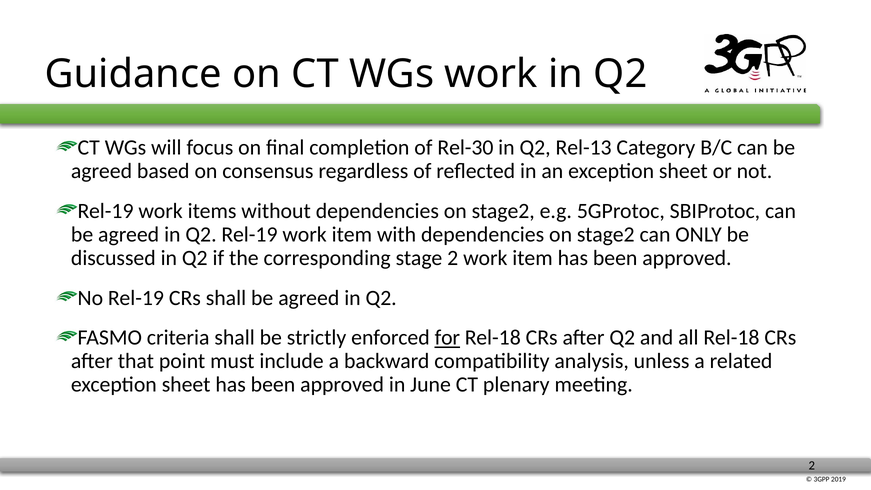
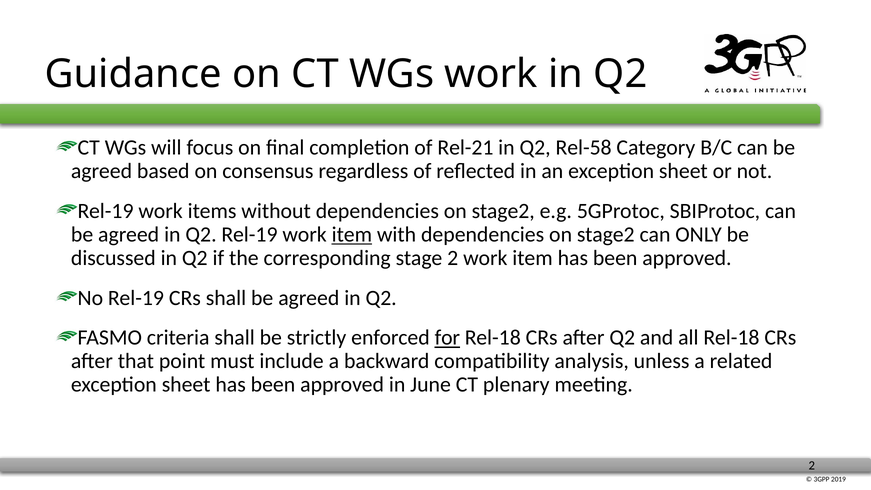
Rel-30: Rel-30 -> Rel-21 (465, 148)
Rel-13: Rel-13 -> Rel-58 (584, 148)
item underline: none -> present (352, 235)
